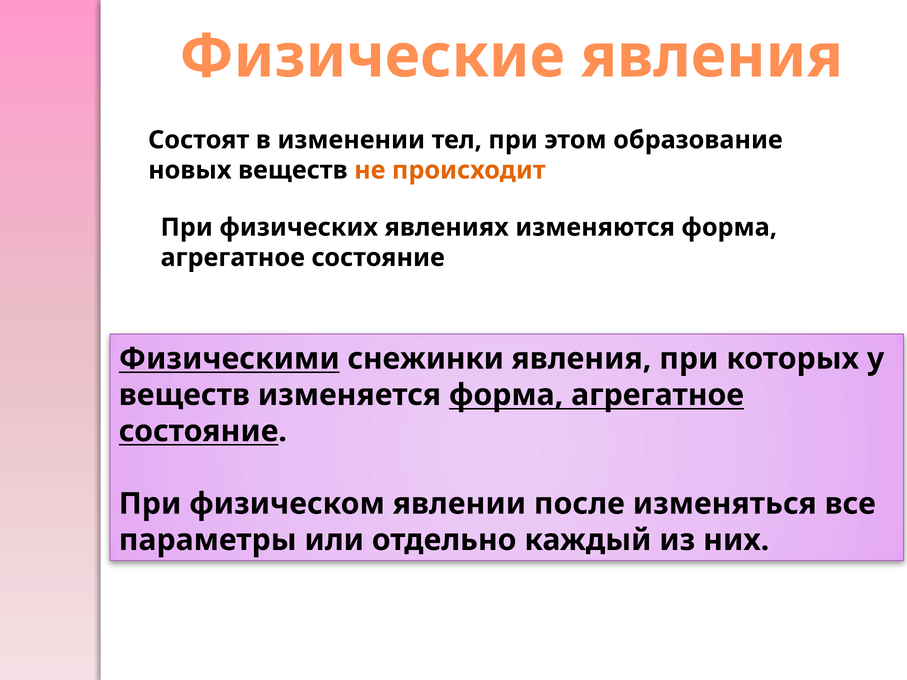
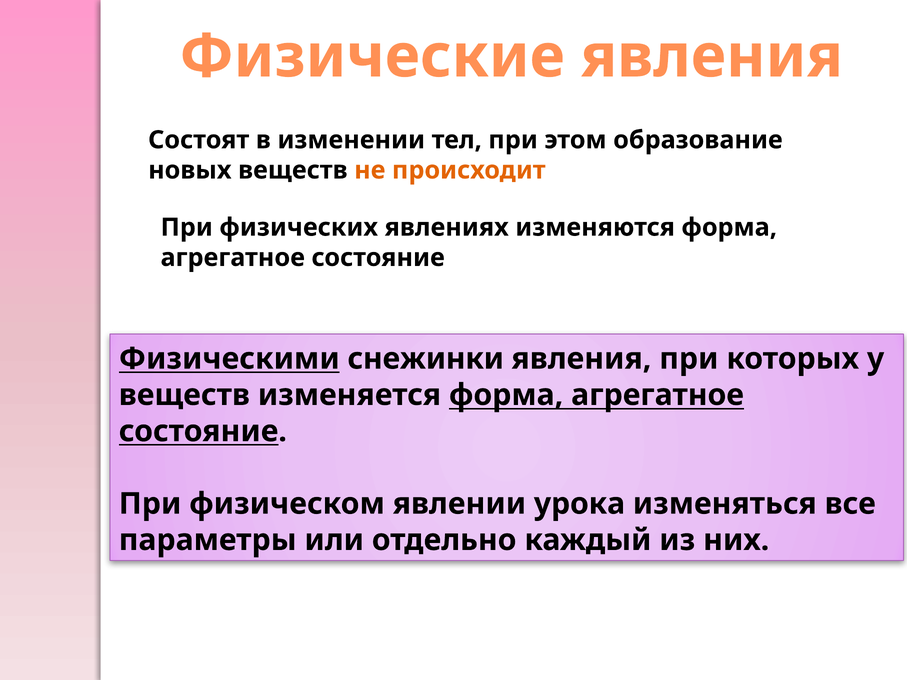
после: после -> урока (579, 504)
